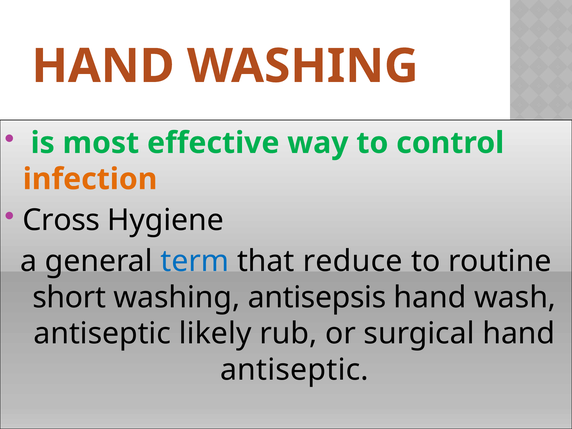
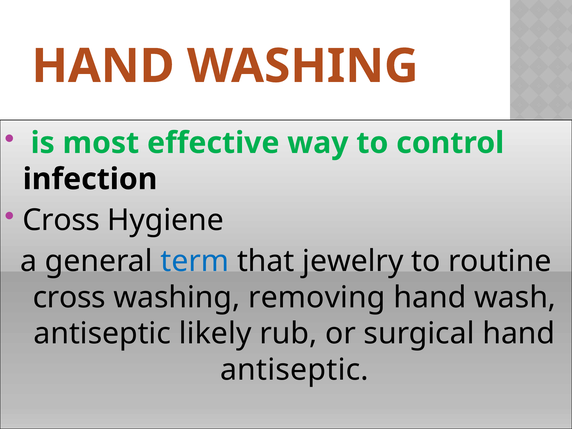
infection colour: orange -> black (90, 179)
reduce: reduce -> jewelry (353, 261)
short: short -> cross (69, 297)
antisepsis: antisepsis -> removing (317, 297)
